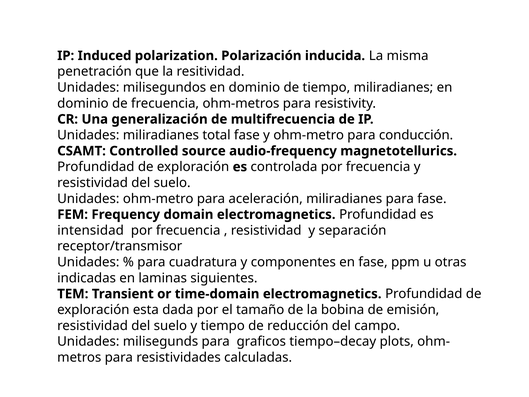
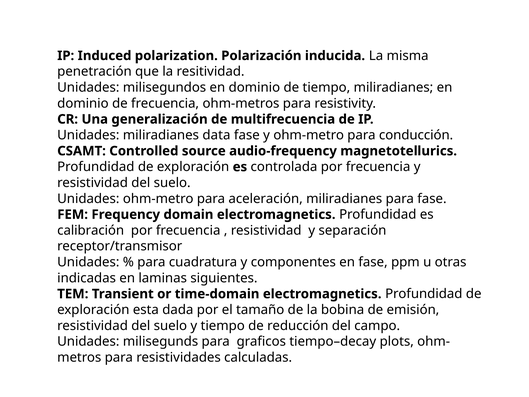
total: total -> data (216, 135)
intensidad: intensidad -> calibración (91, 230)
